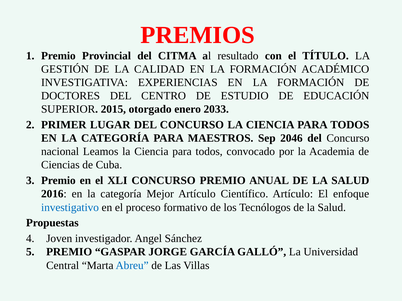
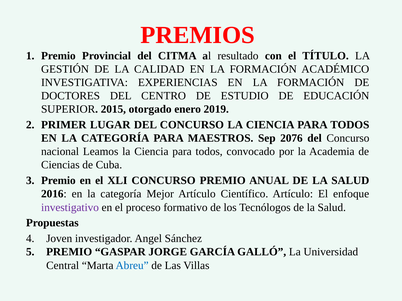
2033: 2033 -> 2019 (216, 109)
2046: 2046 -> 2076 (291, 138)
investigativo colour: blue -> purple (70, 208)
